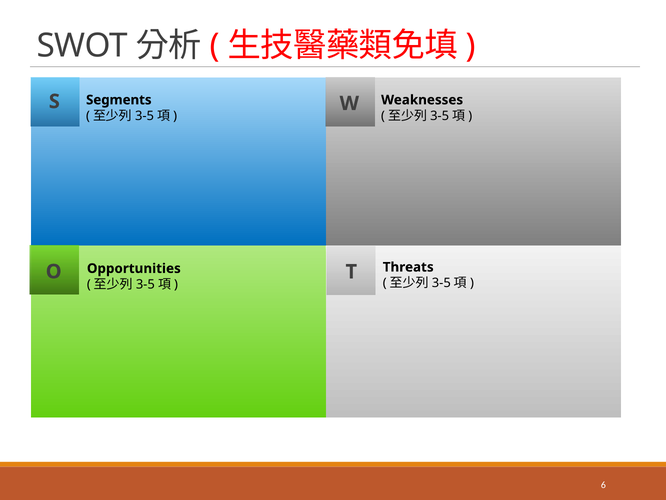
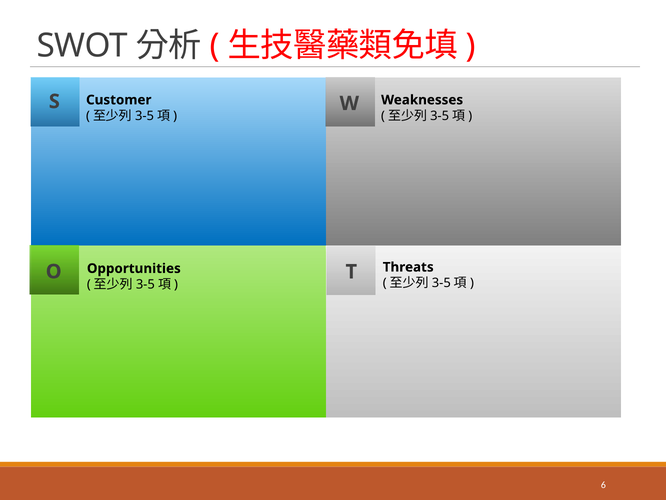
Segments: Segments -> Customer (119, 100)
